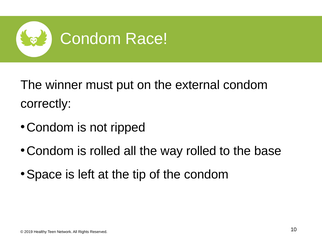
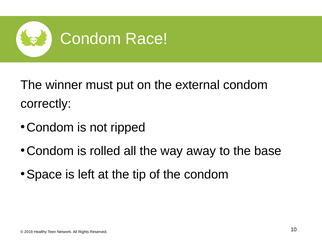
way rolled: rolled -> away (201, 151)
